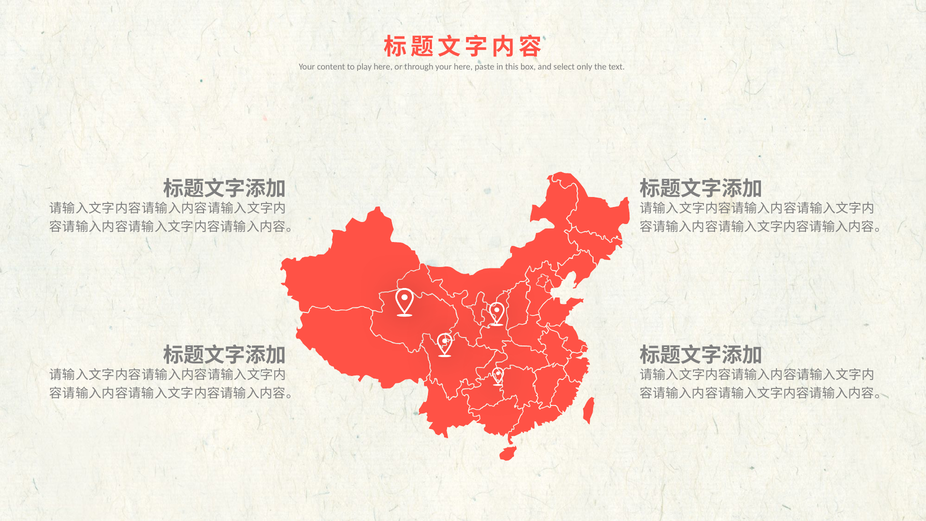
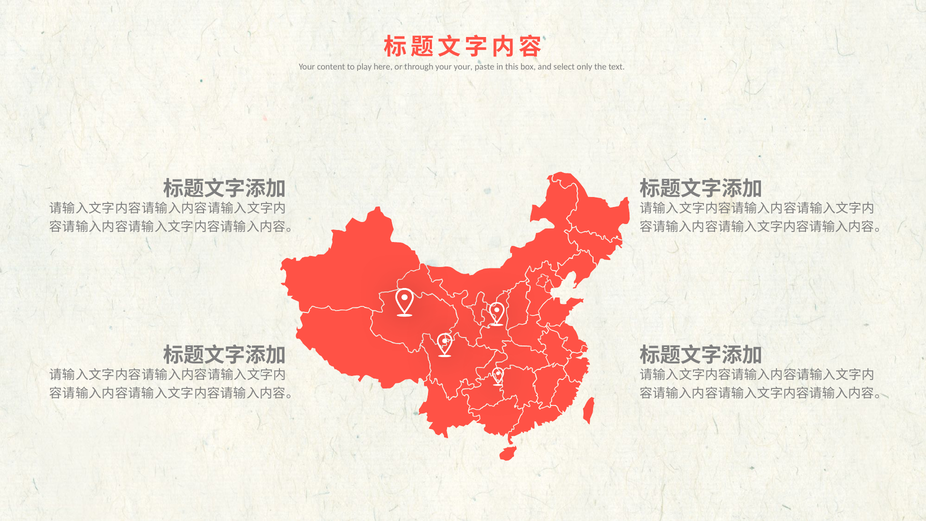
your here: here -> your (463, 67)
